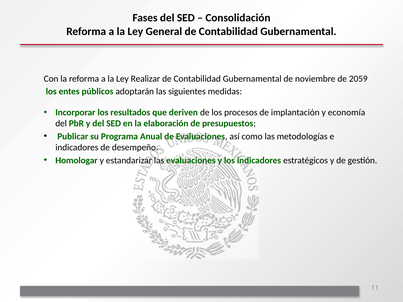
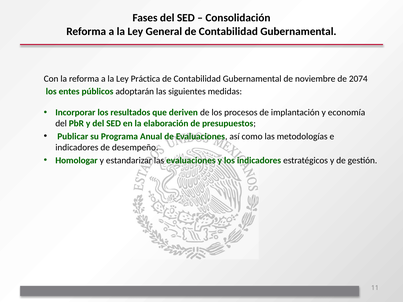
Realizar: Realizar -> Práctica (145, 79)
2059: 2059 -> 2074 (358, 79)
